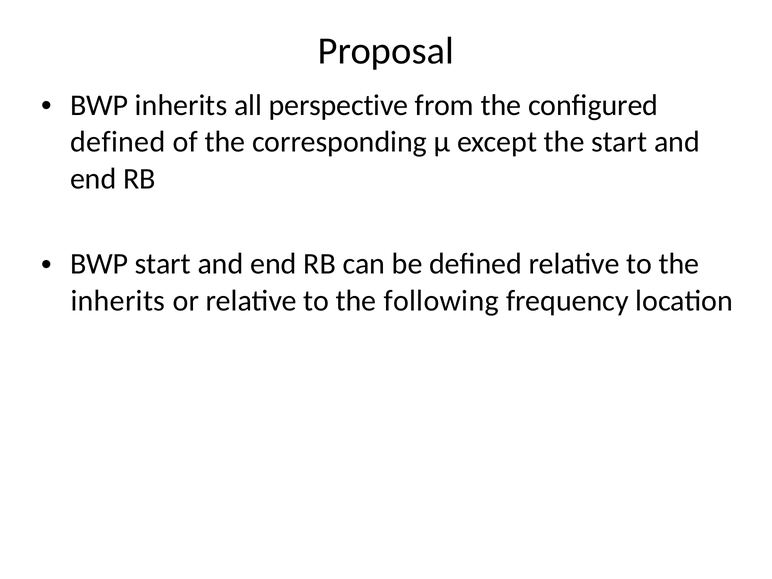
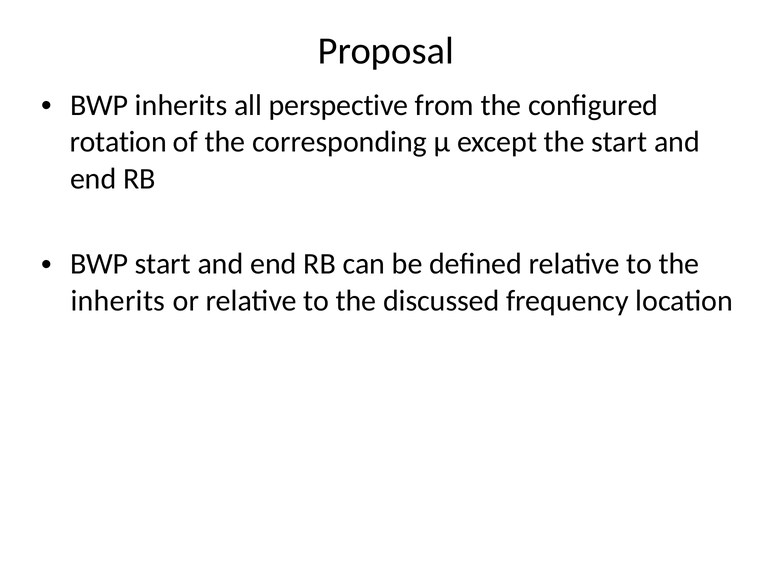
defined: defined -> rotation (118, 142)
following: following -> discussed (441, 301)
